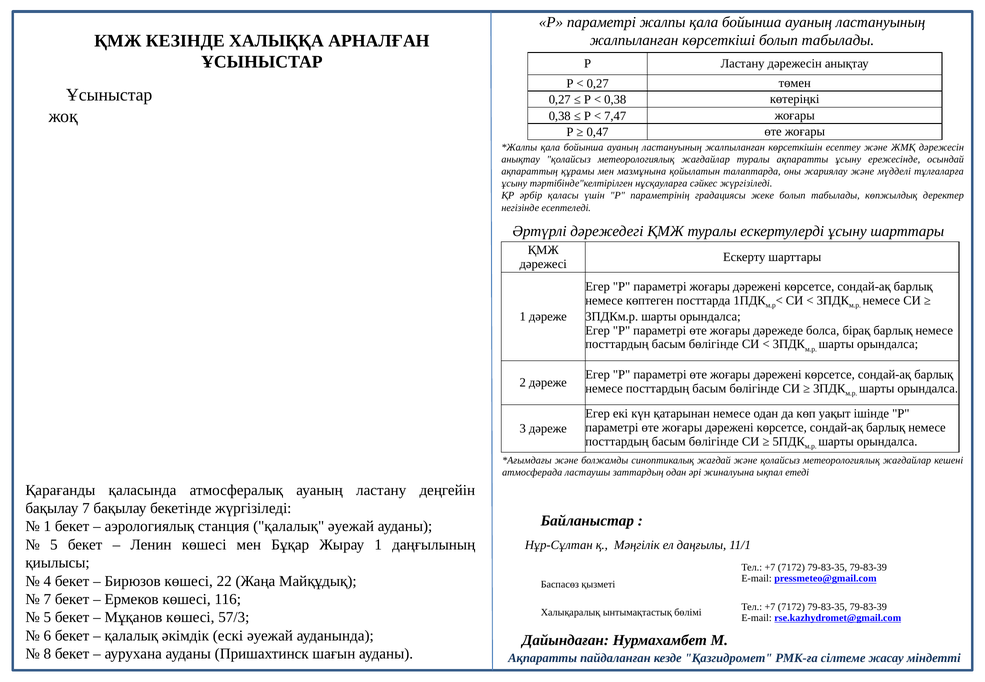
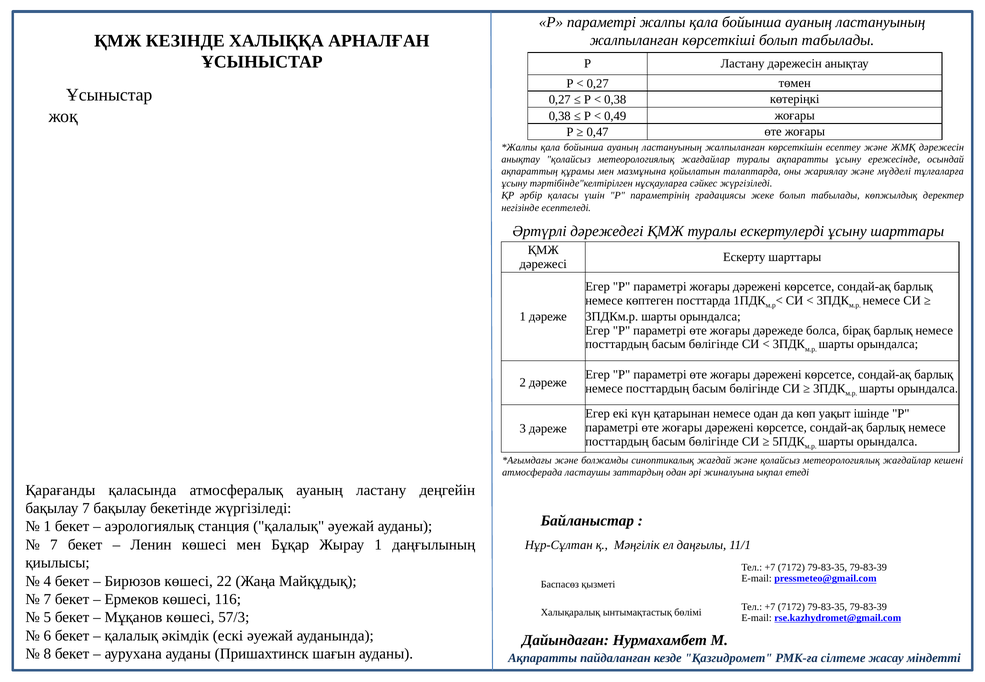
7,47: 7,47 -> 0,49 (615, 116)
5: 5 -> 7 (54, 545)
